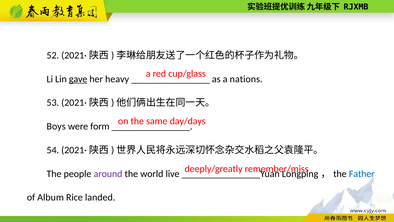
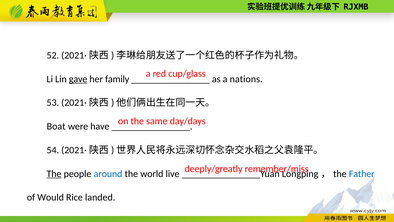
heavy: heavy -> family (117, 79)
Boys: Boys -> Boat (56, 126)
form: form -> have (100, 126)
The underline: none -> present (54, 173)
around colour: purple -> blue (108, 173)
Album: Album -> Would (51, 197)
